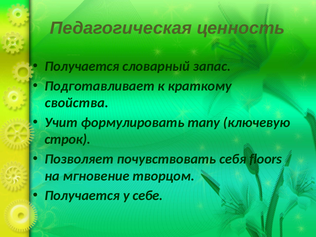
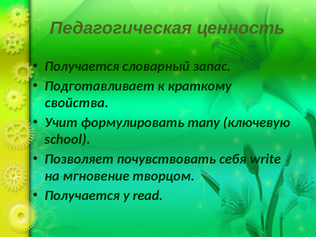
строк: строк -> school (67, 139)
floors: floors -> write (265, 159)
себе: себе -> read (148, 196)
